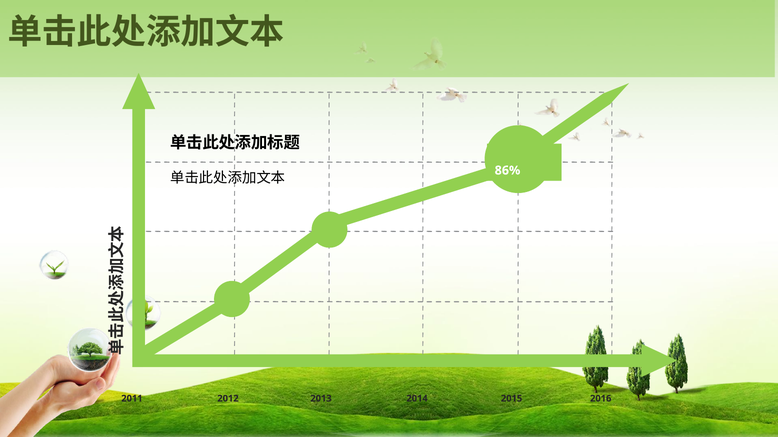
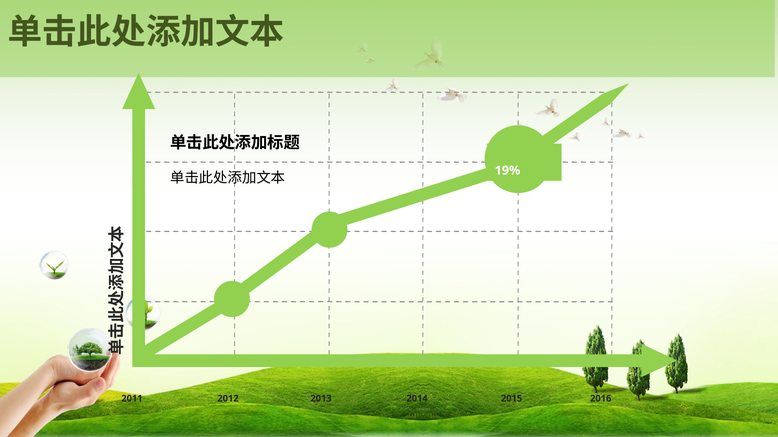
86%: 86% -> 19% (507, 171)
